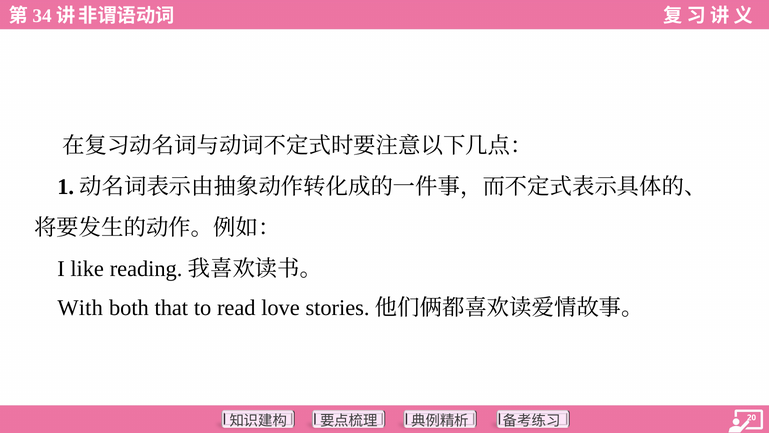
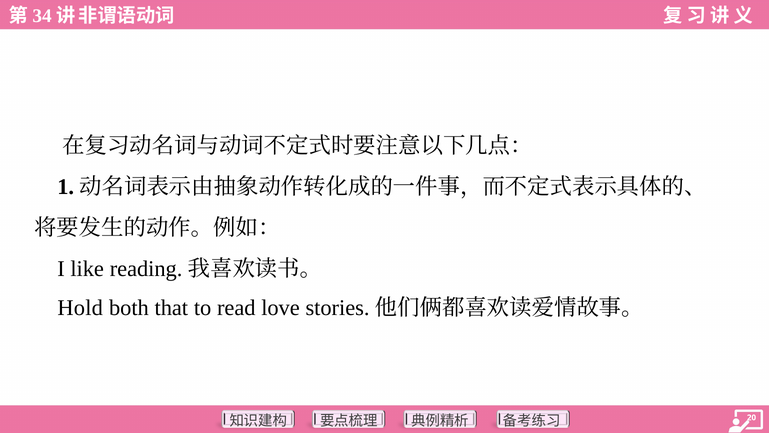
With: With -> Hold (80, 308)
